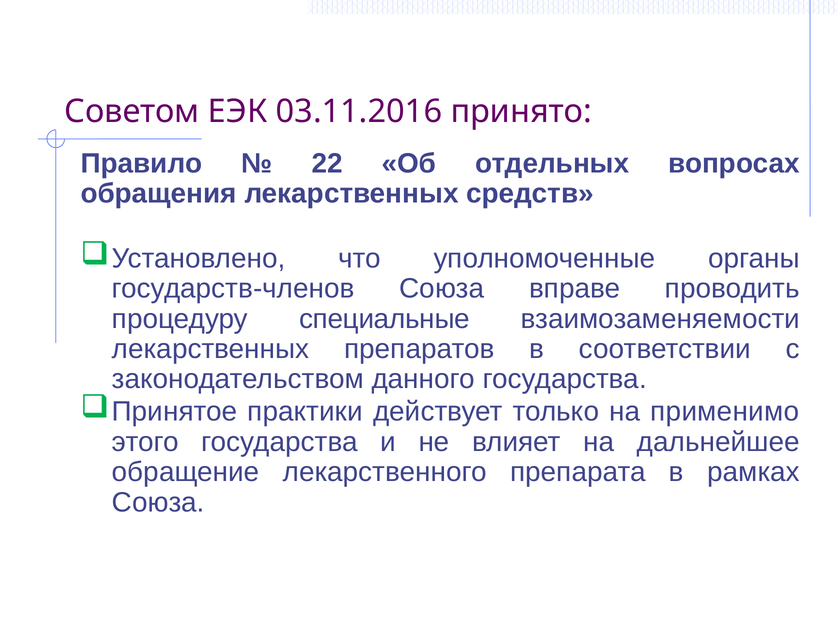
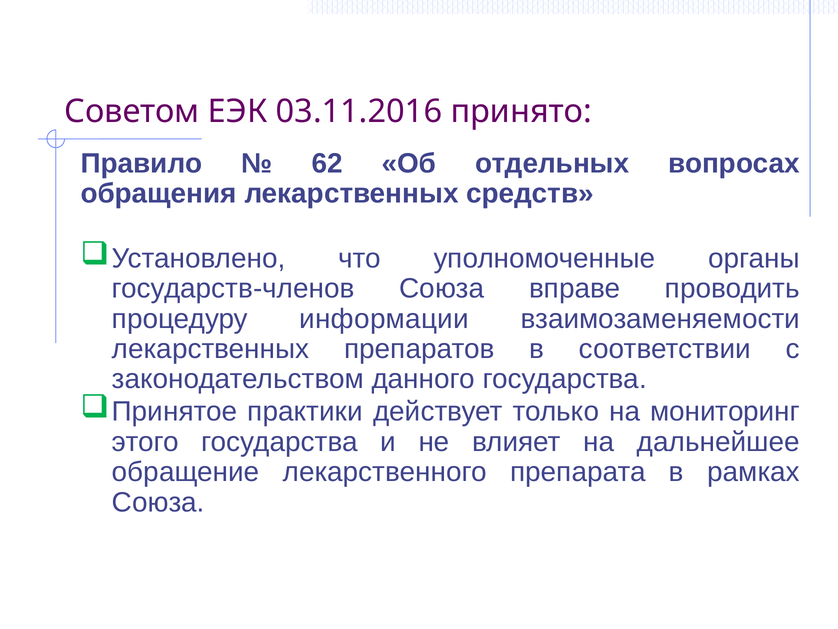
22: 22 -> 62 (327, 163)
специальные: специальные -> информации (384, 319)
применимо: применимо -> мониторинг (725, 411)
